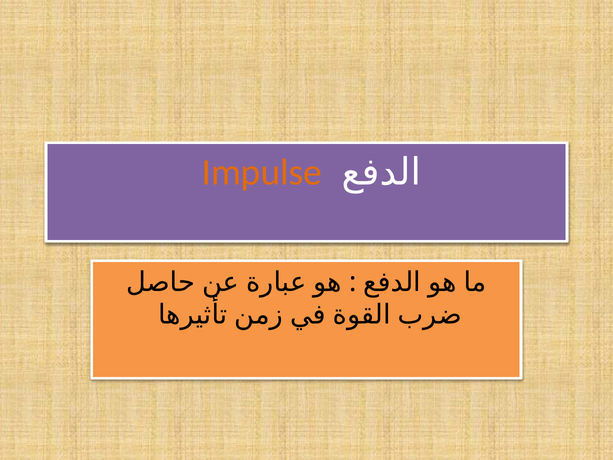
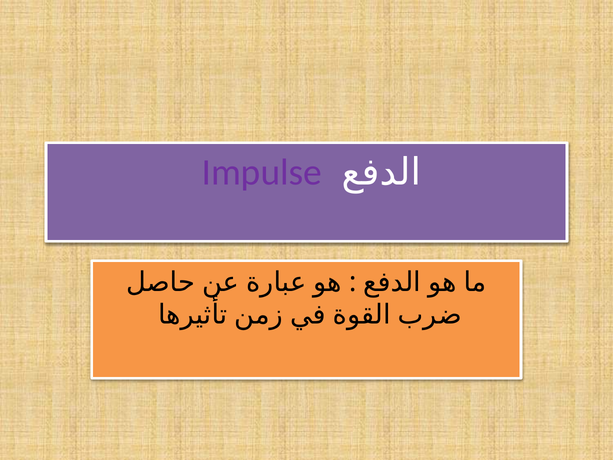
Impulse colour: orange -> purple (262, 172)
